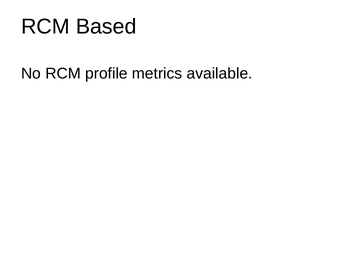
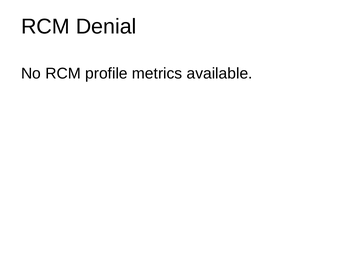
Based: Based -> Denial (106, 27)
